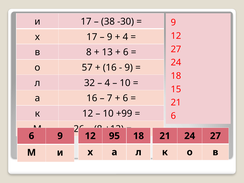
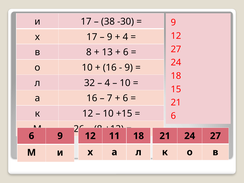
о 57: 57 -> 10 (87, 68)
+99: +99 -> +15 (124, 114)
95: 95 -> 11 (114, 136)
